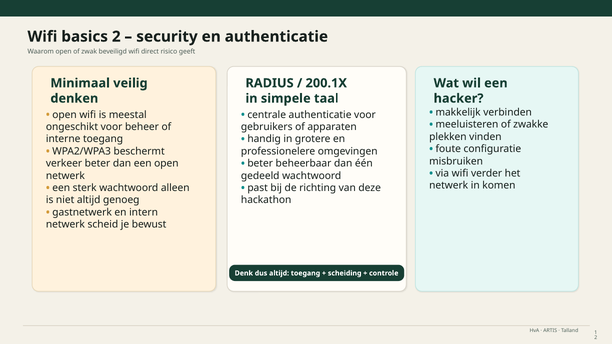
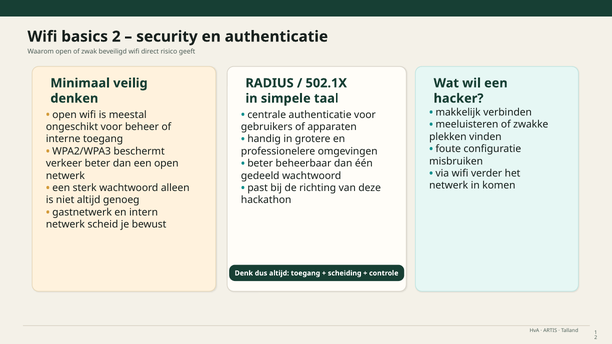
200.1X: 200.1X -> 502.1X (326, 83)
